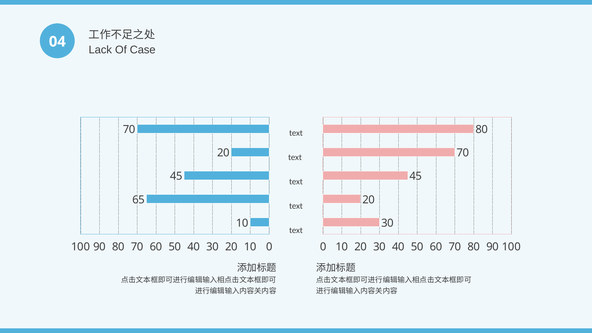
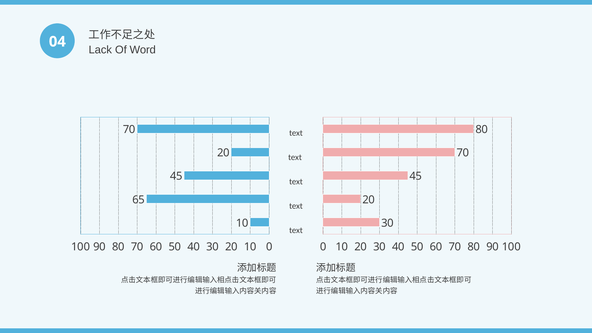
Case: Case -> Word (143, 50)
